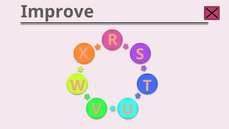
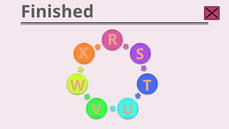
Improve: Improve -> Finished (57, 12)
